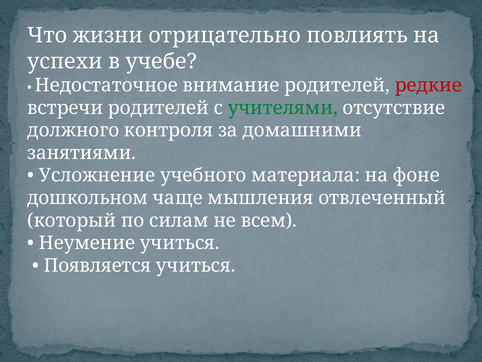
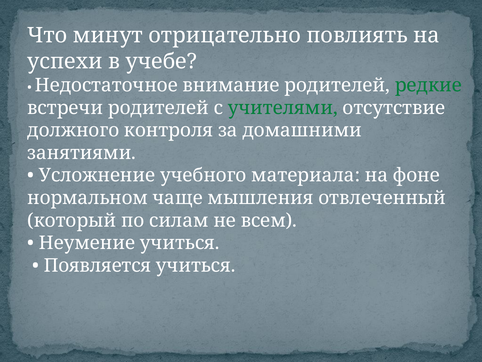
жизни: жизни -> минут (108, 36)
редкие colour: red -> green (428, 85)
дошкольном: дошкольном -> нормальном (88, 198)
